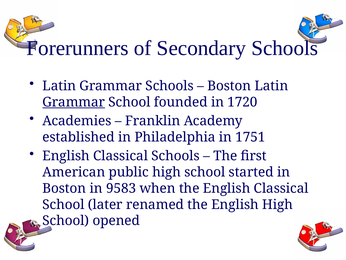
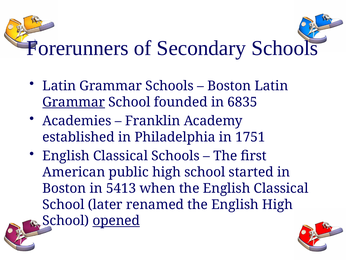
1720: 1720 -> 6835 (242, 102)
9583: 9583 -> 5413 (121, 188)
opened underline: none -> present (116, 220)
